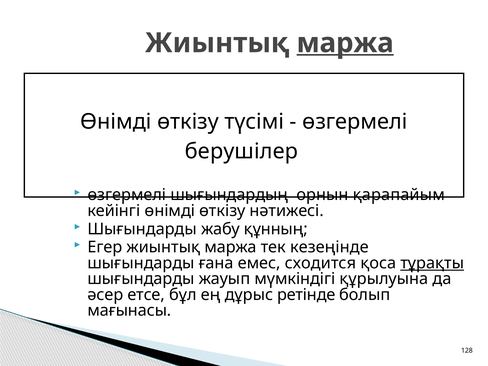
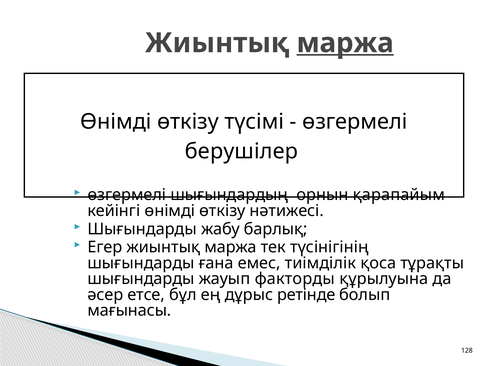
құнның: құнның -> барлық (276, 229)
кезеңінде: кезеңінде -> түсінігінің (329, 247)
сходится: сходится -> тиімділік (320, 263)
тұрақты underline: present -> none (432, 263)
мүмкіндігі: мүмкіндігі -> факторды (295, 279)
